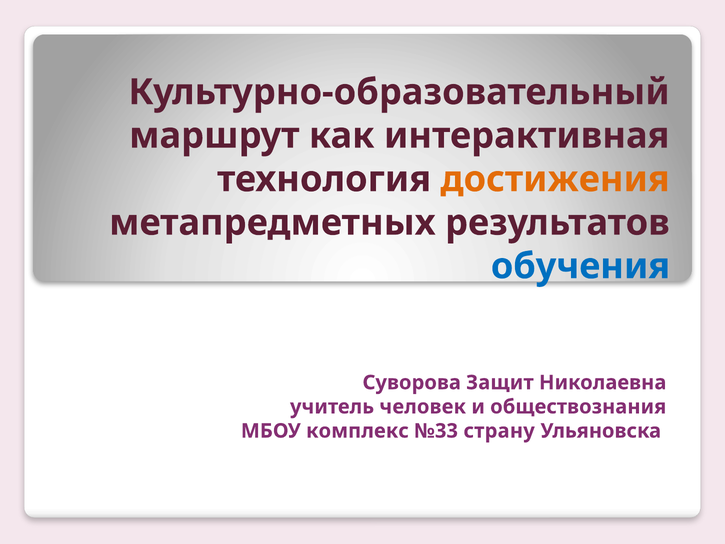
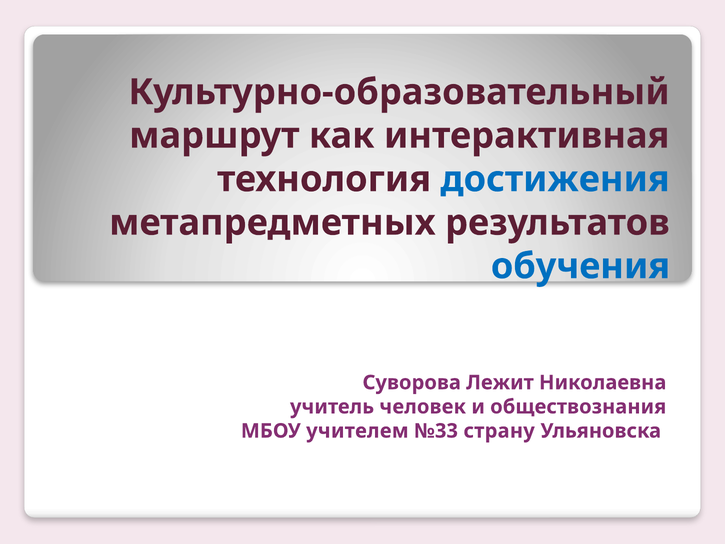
достижения colour: orange -> blue (555, 179)
Защит: Защит -> Лежит (500, 382)
комплекс: комплекс -> учителем (357, 431)
